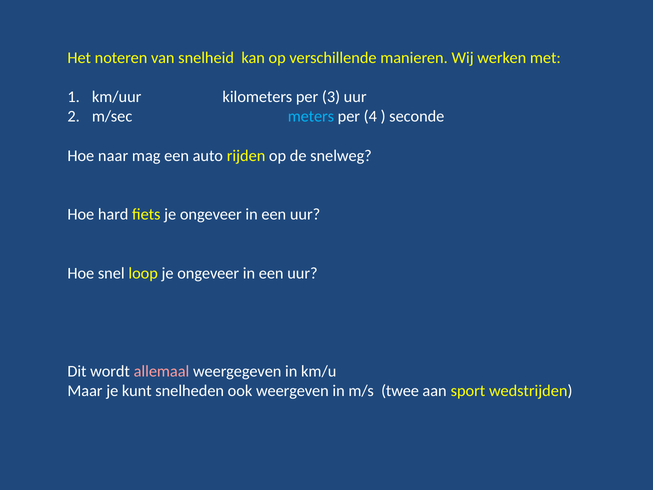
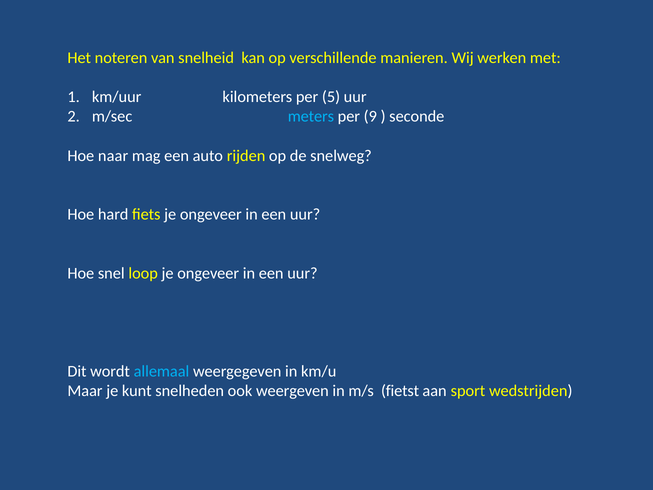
3: 3 -> 5 (331, 97)
4: 4 -> 9 (370, 116)
allemaal colour: pink -> light blue (161, 371)
twee: twee -> fietst (400, 391)
